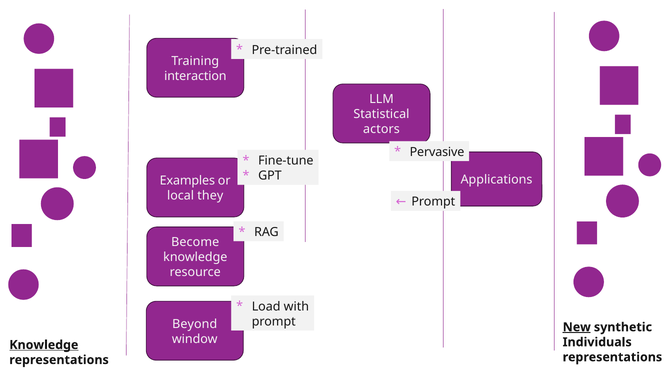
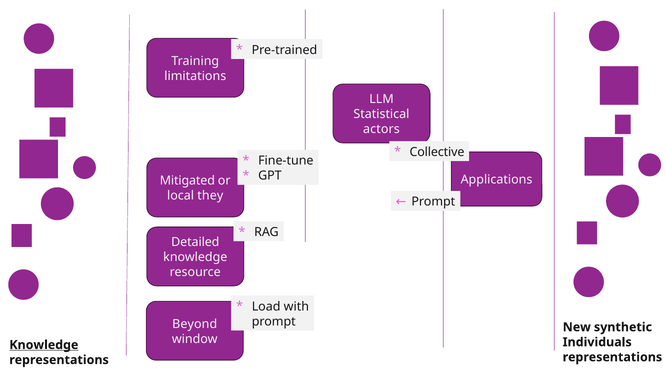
interaction: interaction -> limitations (195, 76)
Pervasive: Pervasive -> Collective (437, 152)
Examples: Examples -> Mitigated (187, 181)
Become: Become -> Detailed (195, 242)
New underline: present -> none (577, 327)
